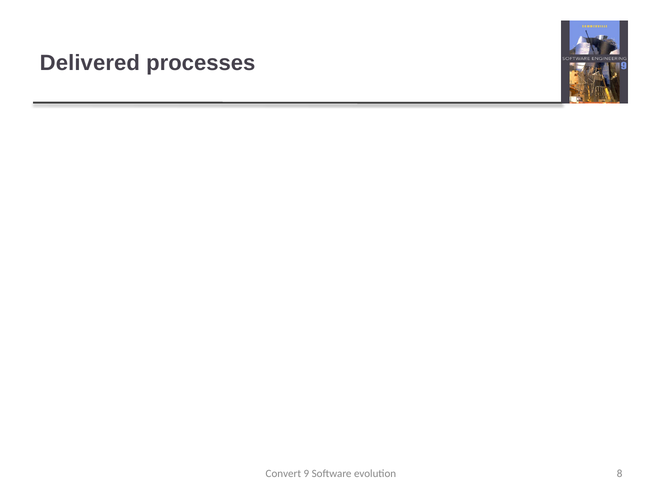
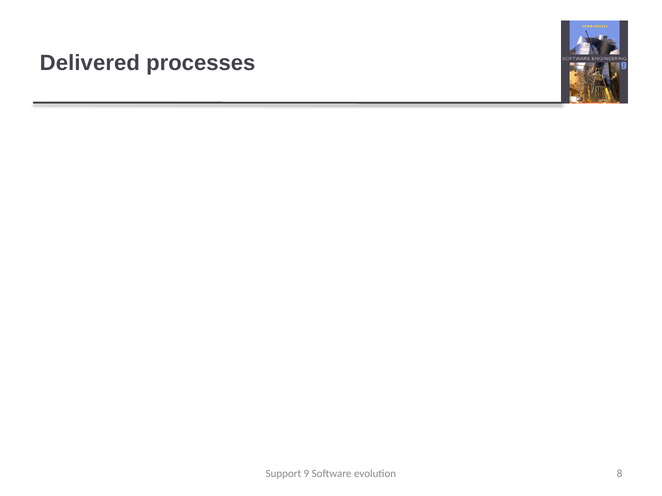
Convert: Convert -> Support (283, 474)
